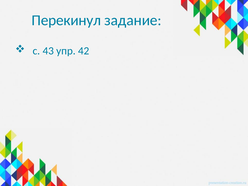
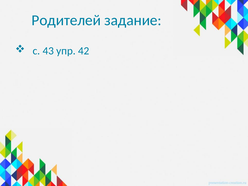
Перекинул: Перекинул -> Родителей (66, 20)
